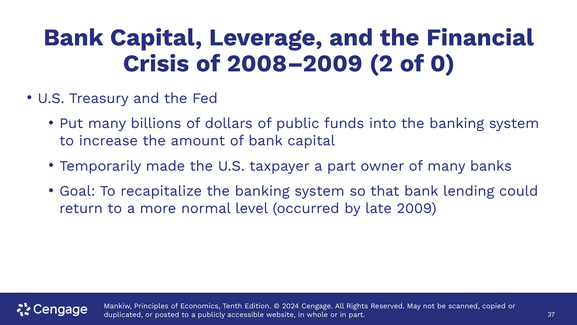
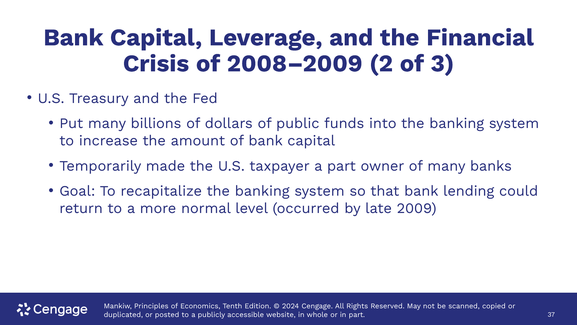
0: 0 -> 3 (442, 63)
